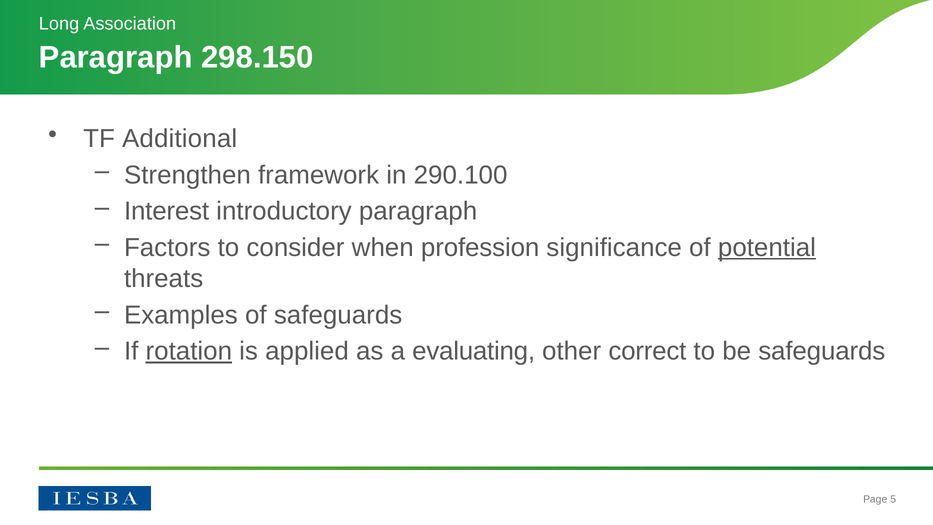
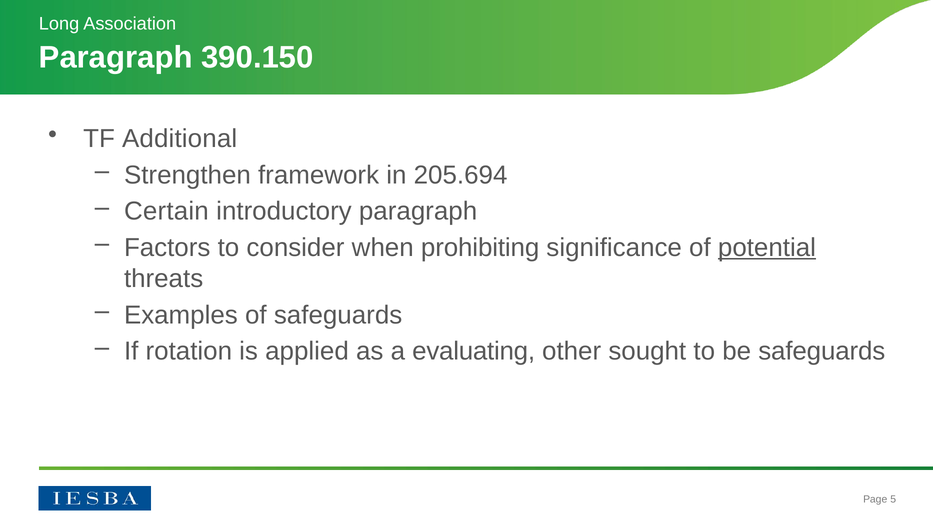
298.150: 298.150 -> 390.150 (257, 58)
290.100: 290.100 -> 205.694 (461, 175)
Interest: Interest -> Certain (166, 211)
profession: profession -> prohibiting (480, 248)
rotation underline: present -> none (189, 351)
correct: correct -> sought (647, 351)
